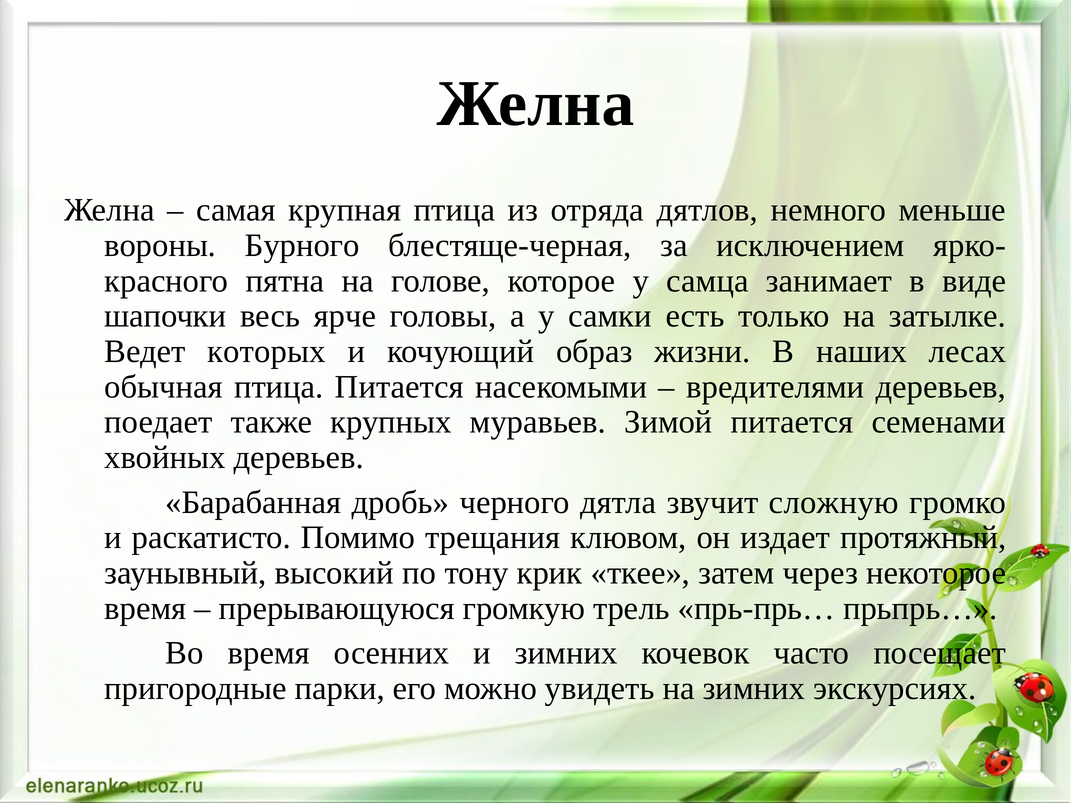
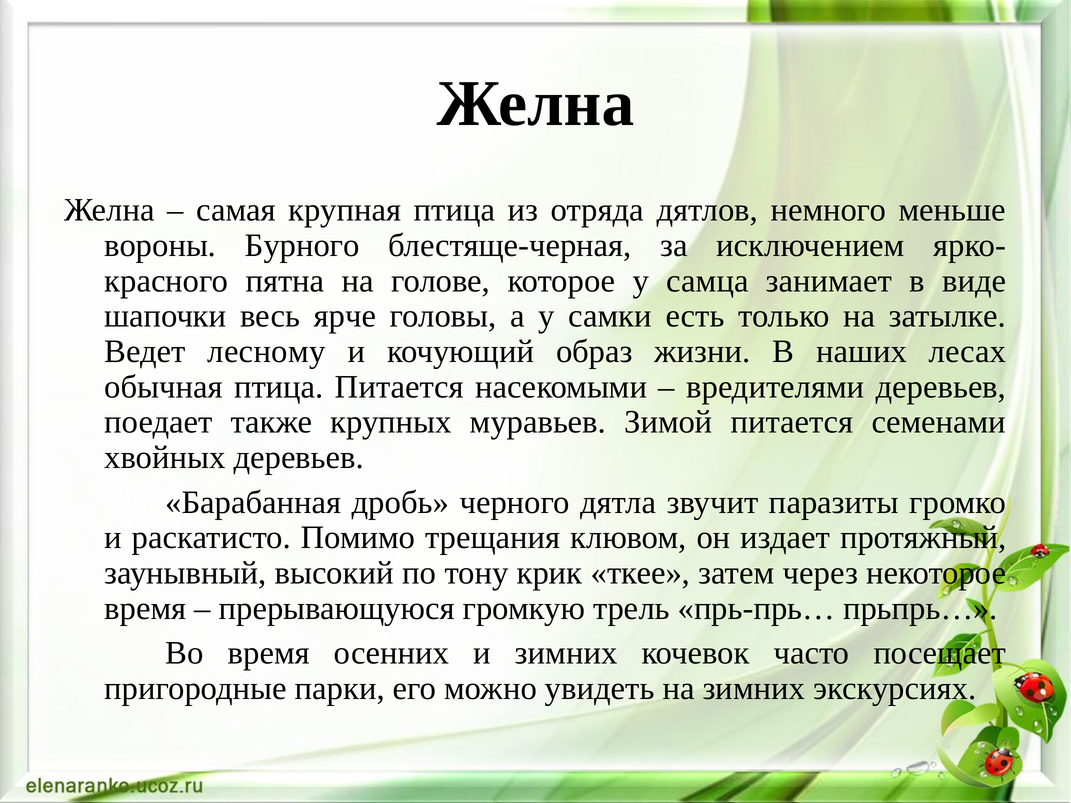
которых: которых -> лесному (266, 352)
сложную: сложную -> паразиты (834, 502)
